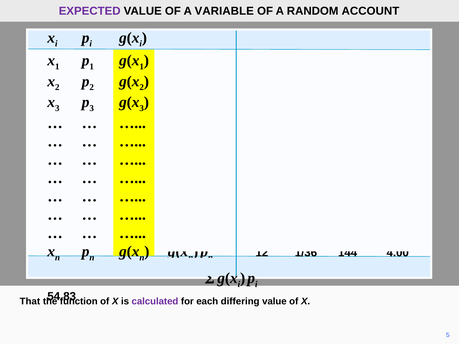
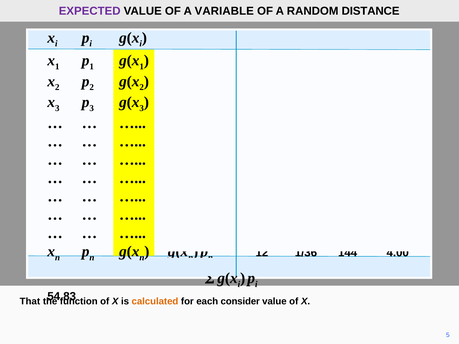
ACCOUNT: ACCOUNT -> DISTANCE (371, 11)
calculated colour: purple -> orange (155, 302)
differing: differing -> consider (240, 302)
